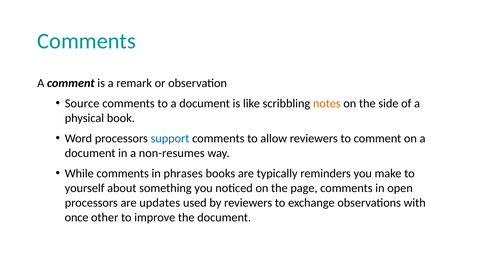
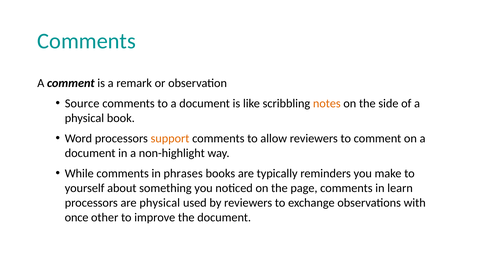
support colour: blue -> orange (170, 138)
non-resumes: non-resumes -> non-highlight (172, 153)
open: open -> learn (400, 188)
are updates: updates -> physical (160, 203)
